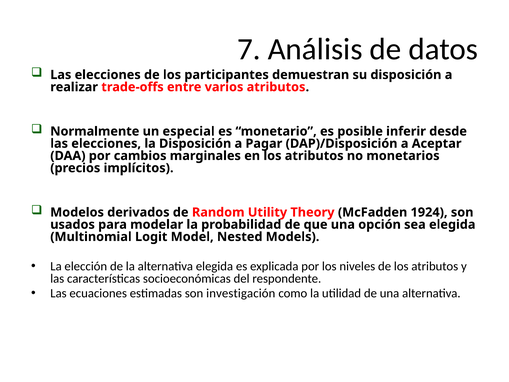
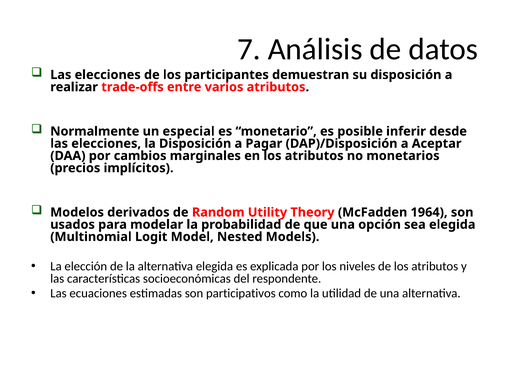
1924: 1924 -> 1964 (429, 212)
investigación: investigación -> participativos (241, 293)
